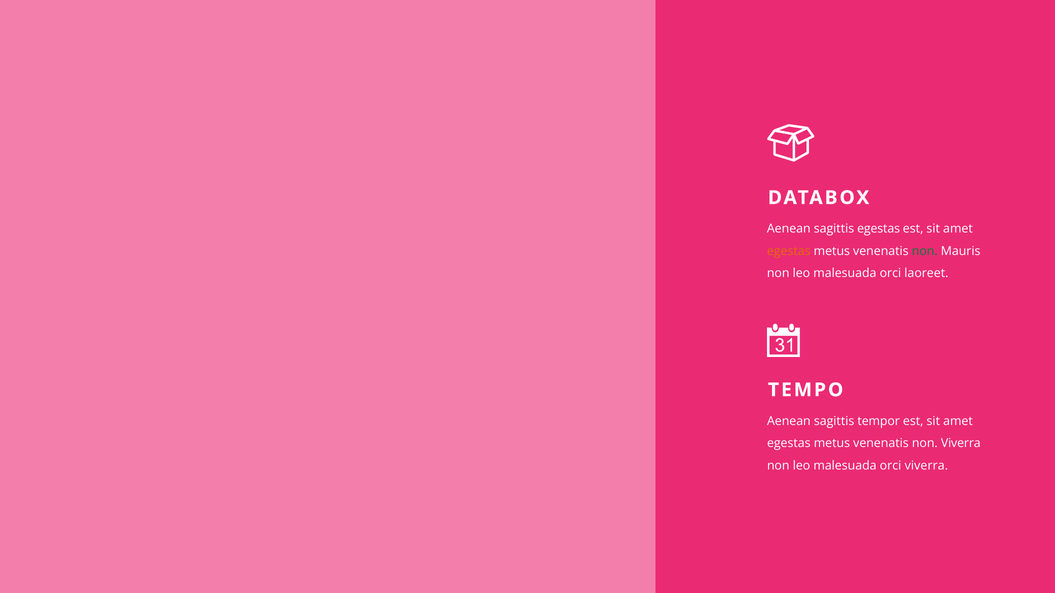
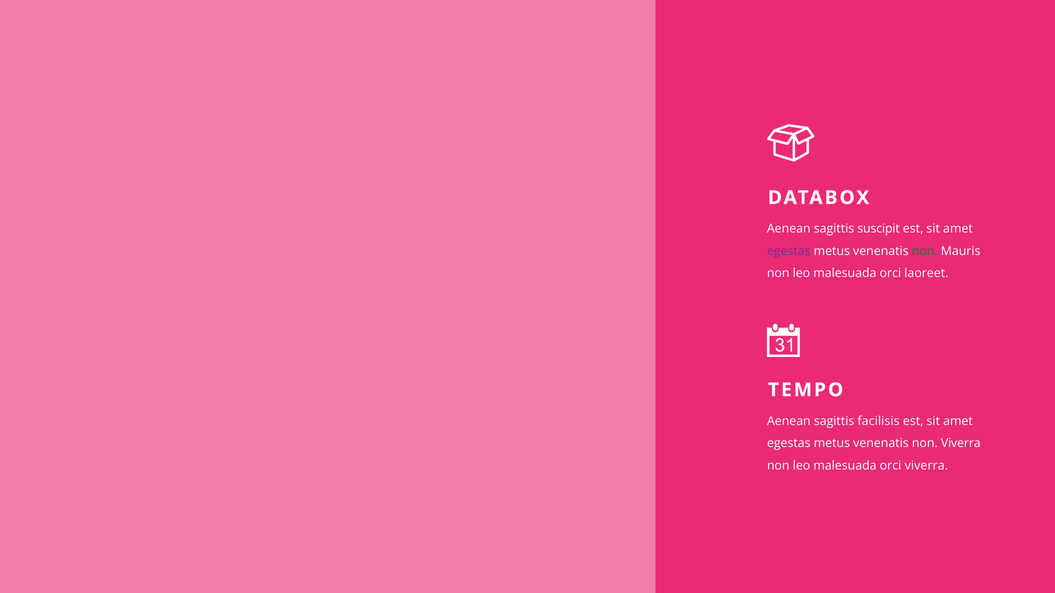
sagittis egestas: egestas -> suscipit (879, 229)
egestas colour: orange -> purple (789, 251)
tempor: tempor -> facilisis (879, 421)
